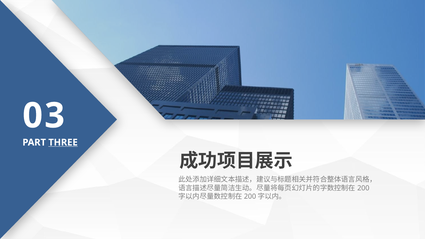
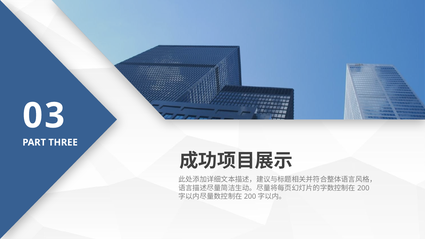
THREE underline: present -> none (63, 142)
